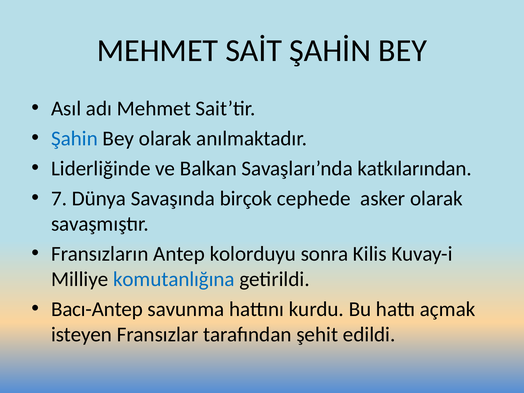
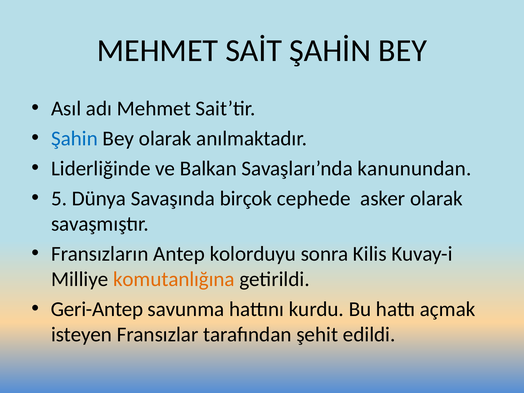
katkılarından: katkılarından -> kanunundan (414, 168)
7: 7 -> 5 (59, 198)
komutanlığına colour: blue -> orange (174, 279)
Bacı-Antep: Bacı-Antep -> Geri-Antep (97, 309)
